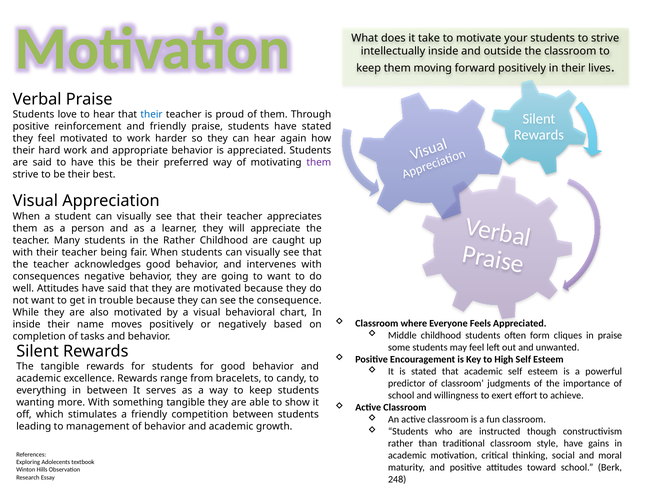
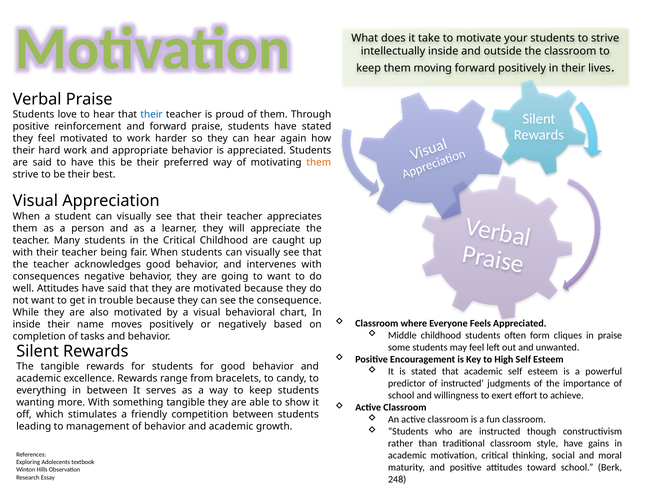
and friendly: friendly -> forward (168, 126)
them colour: purple -> orange (319, 162)
the Rather: Rather -> Critical (179, 240)
of classroom: classroom -> instructed (462, 383)
